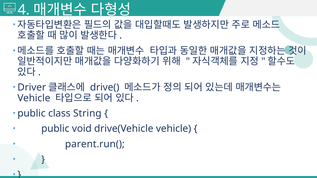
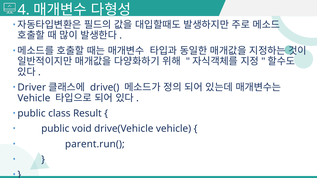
String: String -> Result (87, 114)
